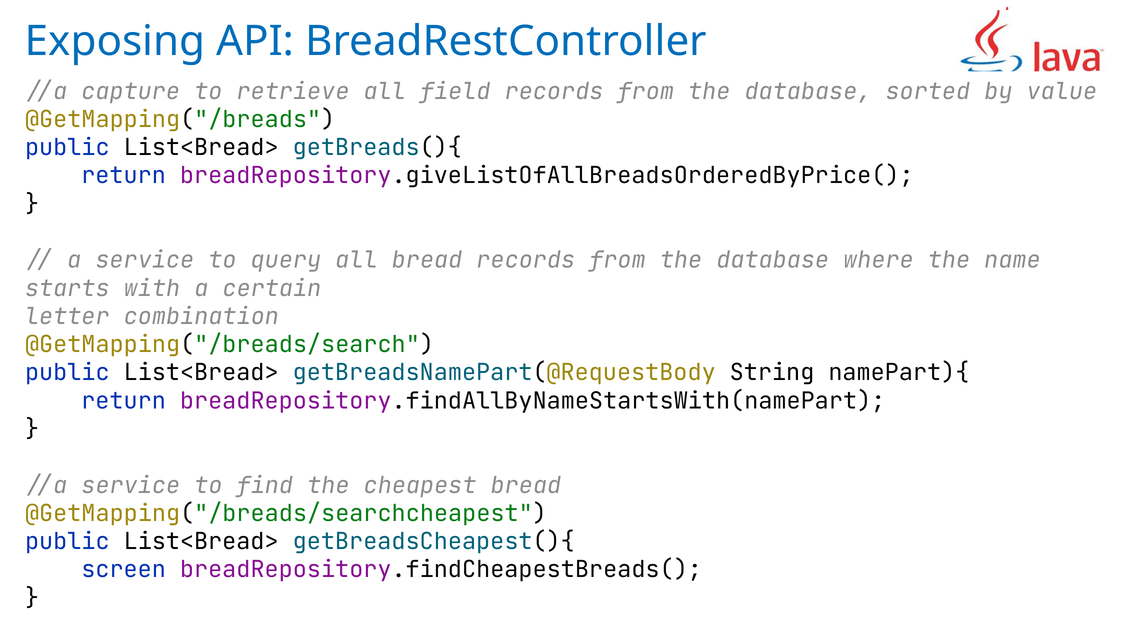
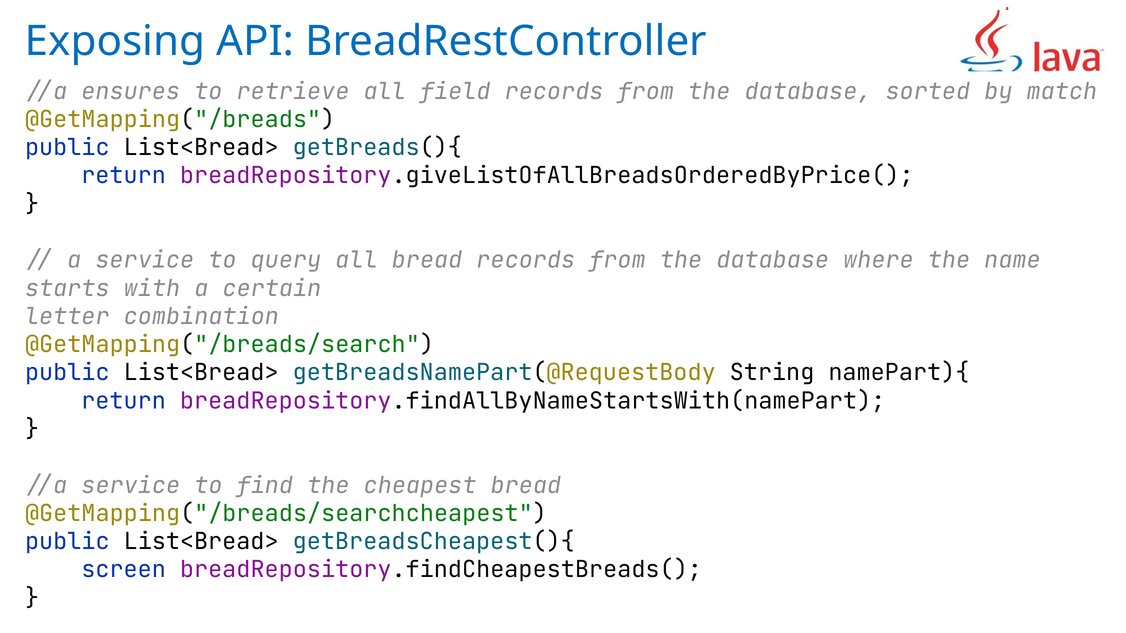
capture: capture -> ensures (131, 91)
value: value -> match (1062, 91)
